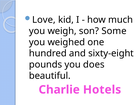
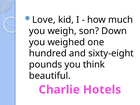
Some: Some -> Down (114, 31)
does: does -> think (94, 65)
